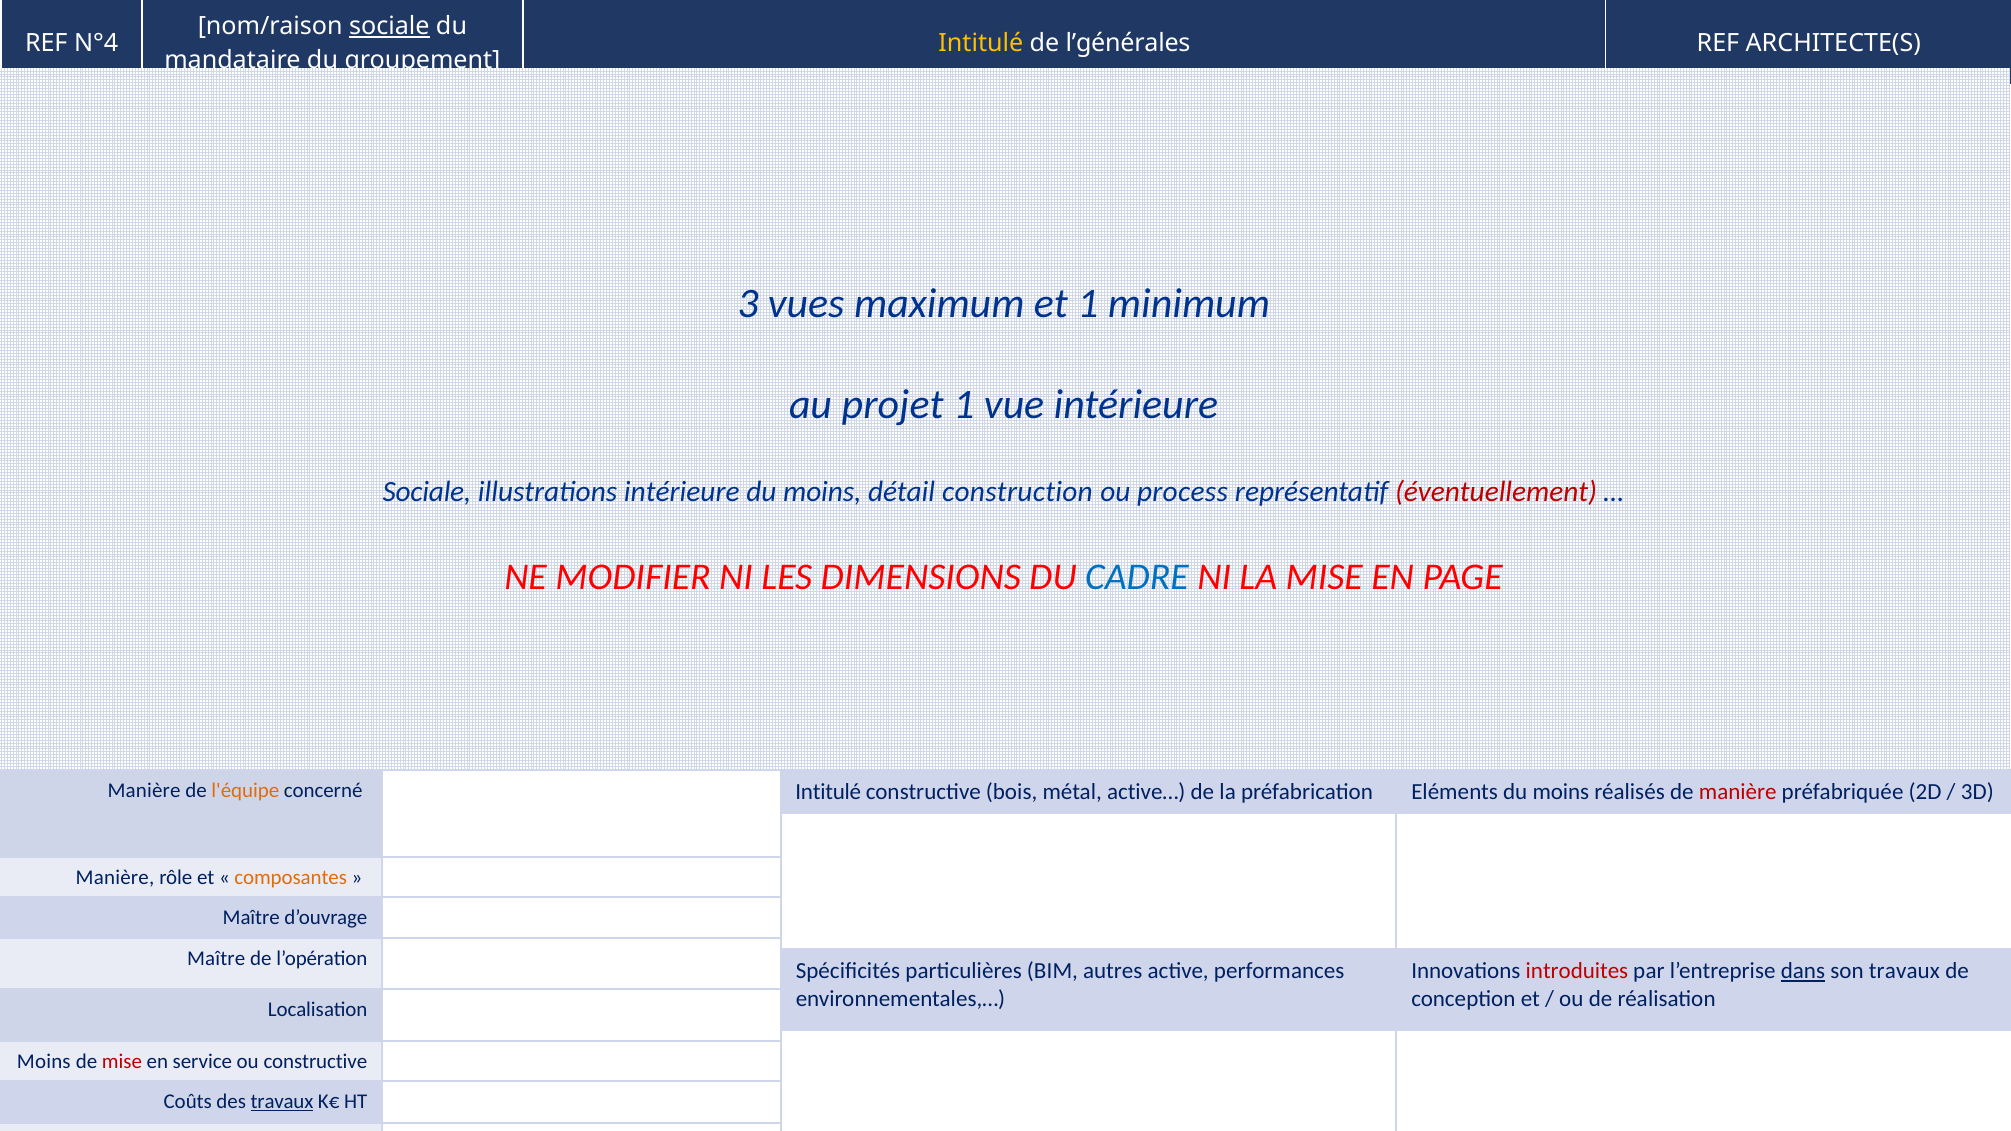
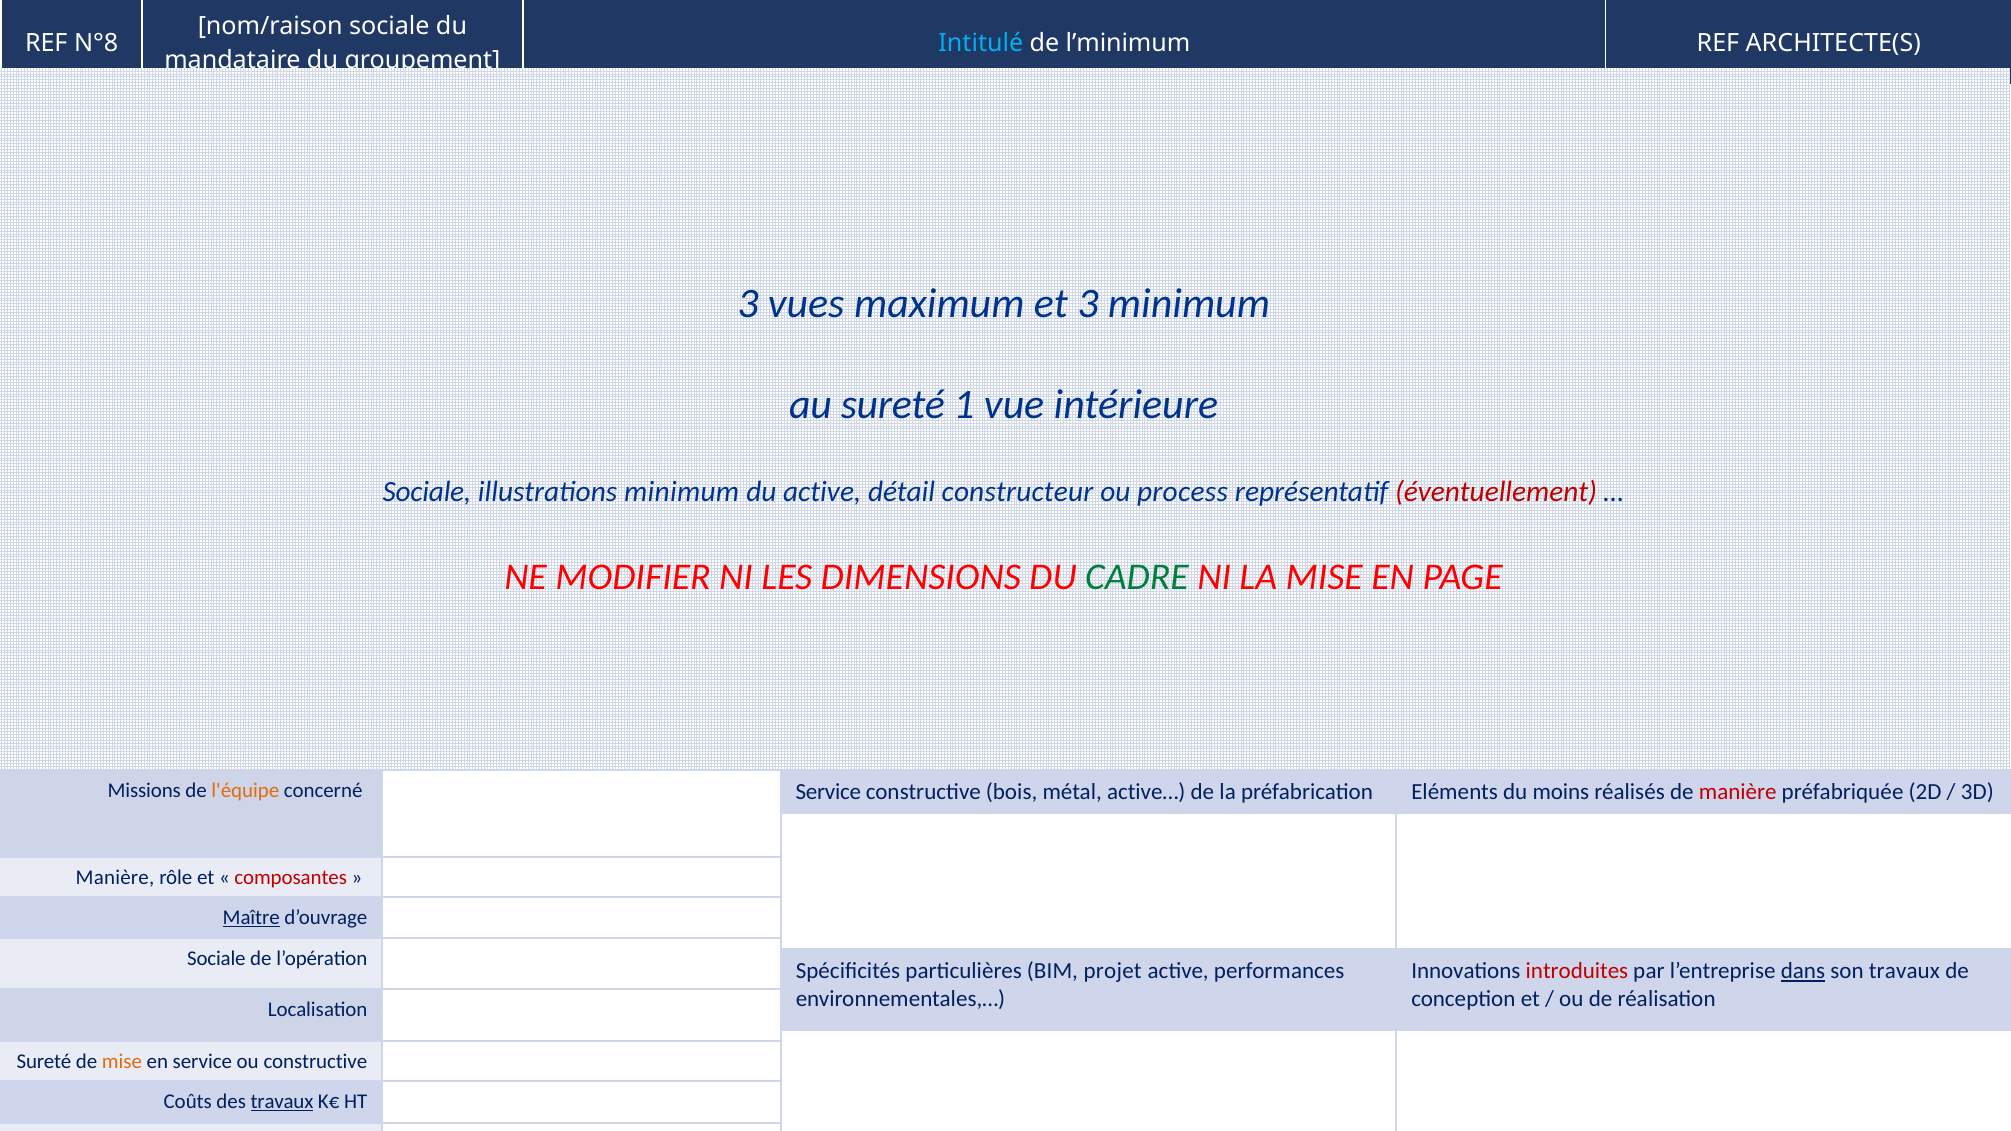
sociale underline: present -> none (389, 26)
N°4: N°4 -> N°8 (96, 43)
Intitulé colour: yellow -> light blue (981, 43)
l’générales: l’générales -> l’minimum (1128, 43)
et 1: 1 -> 3 (1088, 304)
au projet: projet -> sureté (893, 404)
illustrations intérieure: intérieure -> minimum (682, 491)
moins: moins -> active (822, 491)
construction: construction -> constructeur (1017, 491)
CADRE colour: blue -> green (1137, 577)
Manière: Manière -> Missions (144, 790)
concerné Intitulé: Intitulé -> Service (828, 792)
composantes colour: orange -> red (291, 877)
Maître underline: none -> present (251, 918)
Maître: Maître -> Sociale (216, 959)
autres: autres -> projet (1113, 971)
Moins: Moins -> Sureté (44, 1061)
mise colour: red -> orange (122, 1061)
